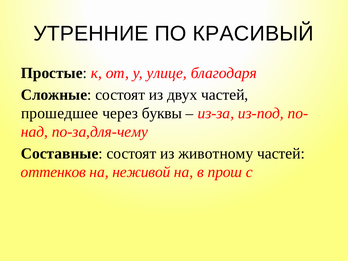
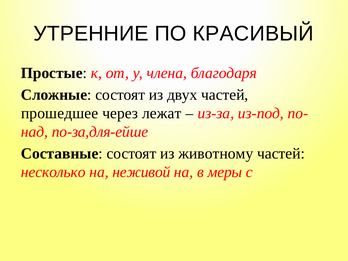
улице: улице -> члена (167, 73)
буквы: буквы -> лежат (162, 113)
по-за,для-чему: по-за,для-чему -> по-за,для-ейше (100, 132)
оттенков: оттенков -> несколько (53, 172)
прош: прош -> меры (225, 172)
